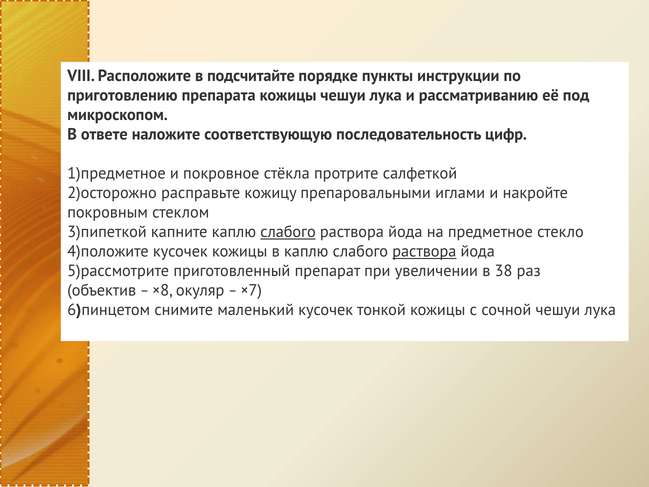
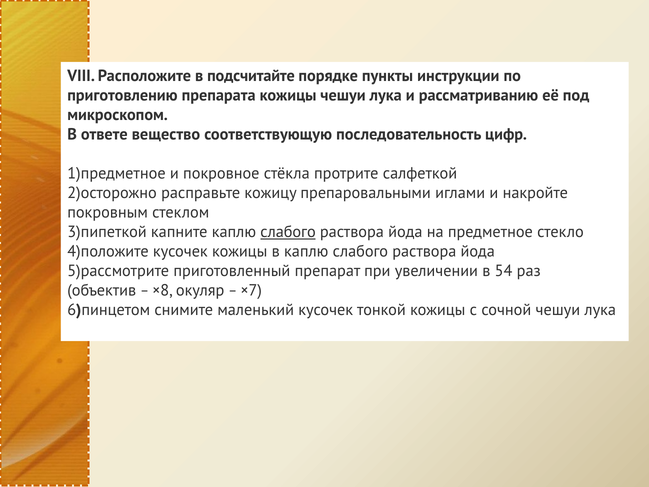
наложите: наложите -> вещество (166, 134)
раствора underline: present -> none (424, 251)
38: 38 -> 54 (504, 271)
